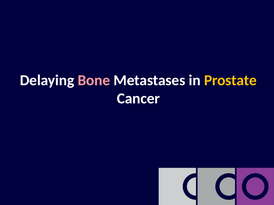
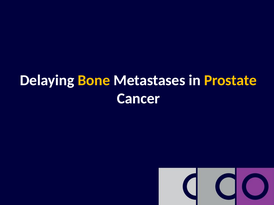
Bone colour: pink -> yellow (94, 80)
